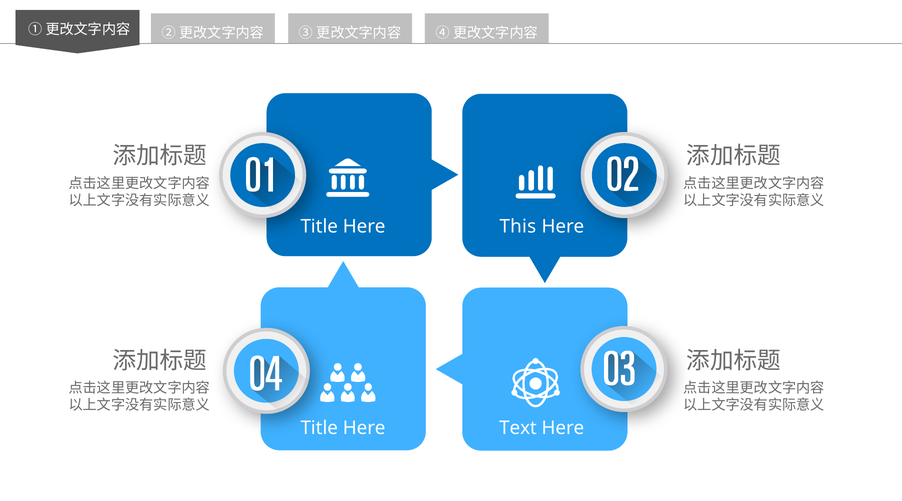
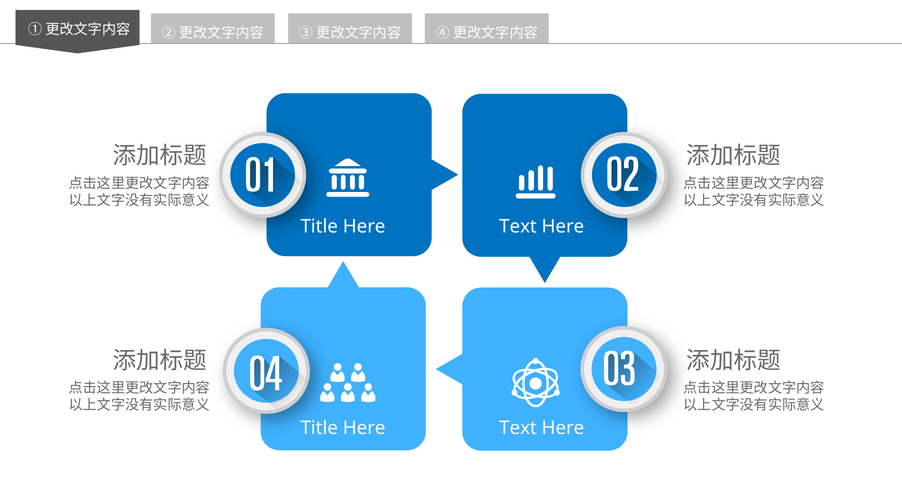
This: This -> Text (518, 227)
